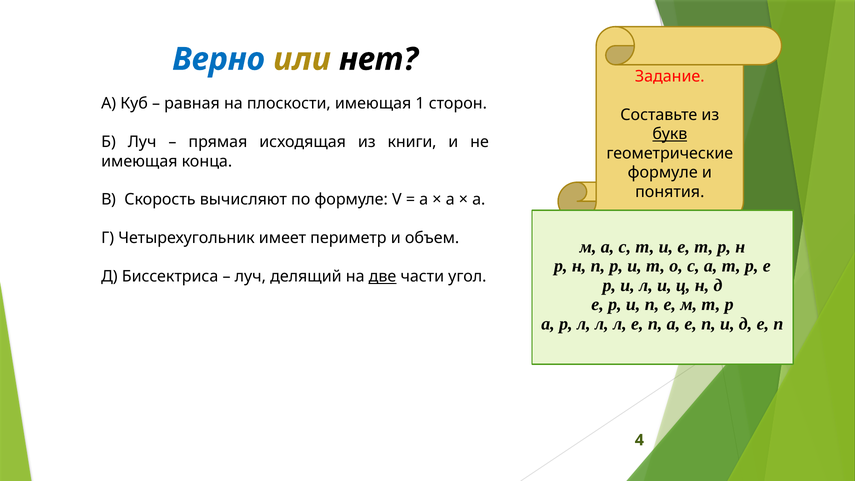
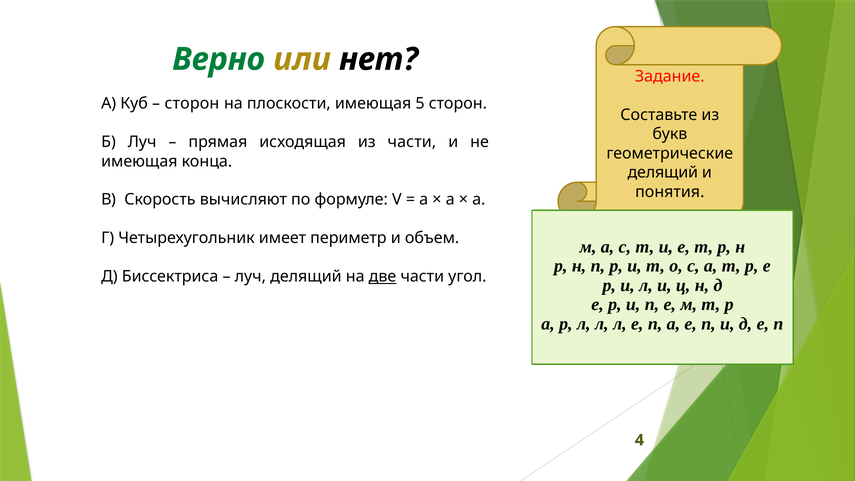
Верно colour: blue -> green (218, 59)
равная: равная -> сторон (192, 103)
1: 1 -> 5 (420, 103)
букв underline: present -> none (670, 134)
из книги: книги -> части (412, 142)
формуле: формуле -> делящий (663, 173)
